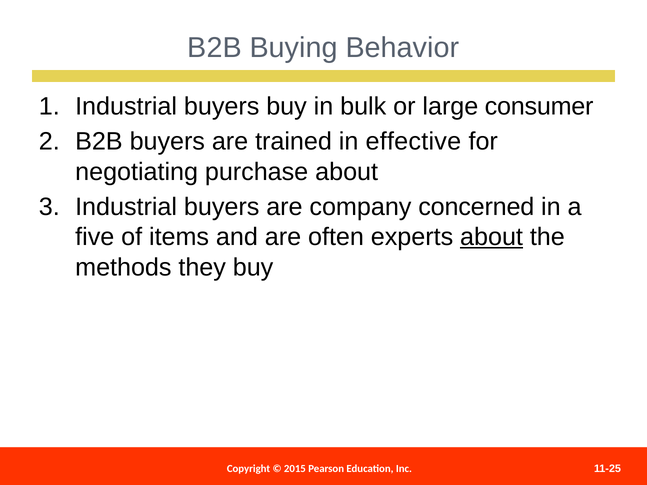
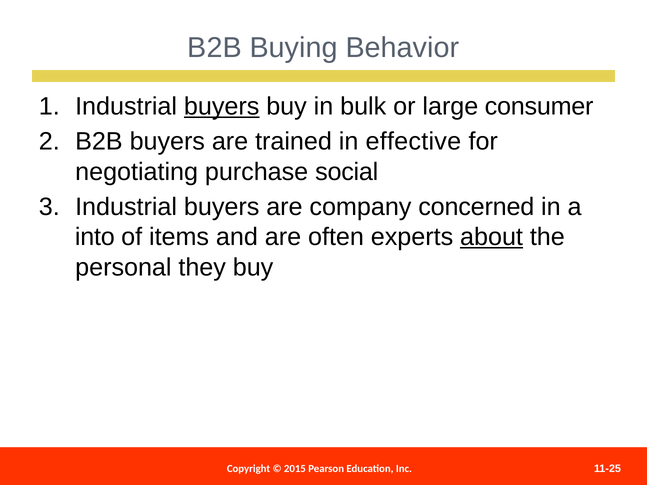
buyers underline: none -> present (222, 106)
purchase about: about -> social (347, 172)
five: five -> into (95, 237)
methods: methods -> personal (123, 268)
